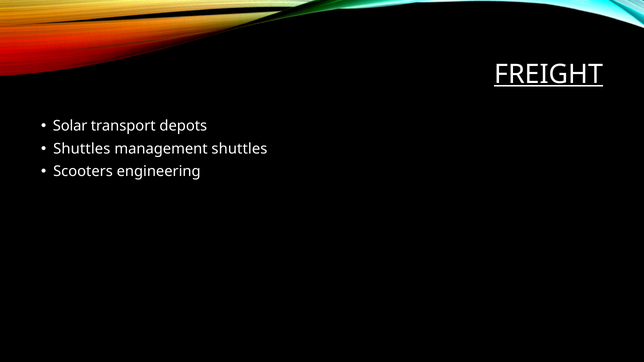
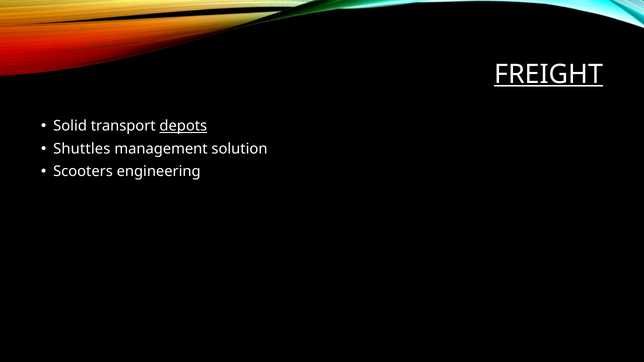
Solar: Solar -> Solid (70, 126)
depots underline: none -> present (183, 126)
management shuttles: shuttles -> solution (239, 149)
